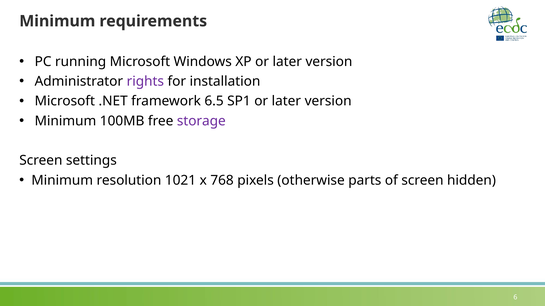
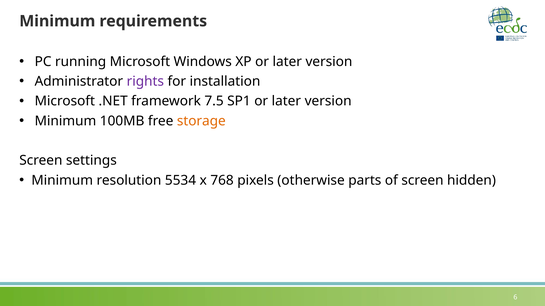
6.5: 6.5 -> 7.5 (214, 101)
storage colour: purple -> orange (201, 121)
1021: 1021 -> 5534 (180, 181)
